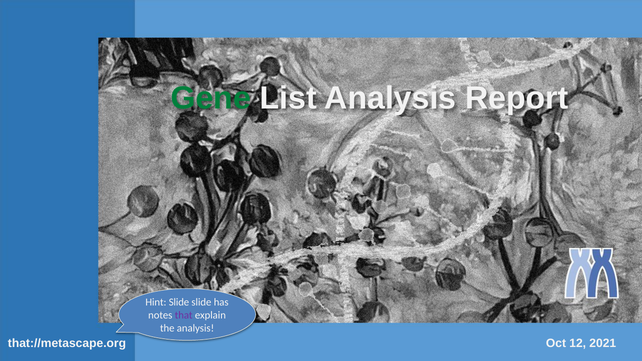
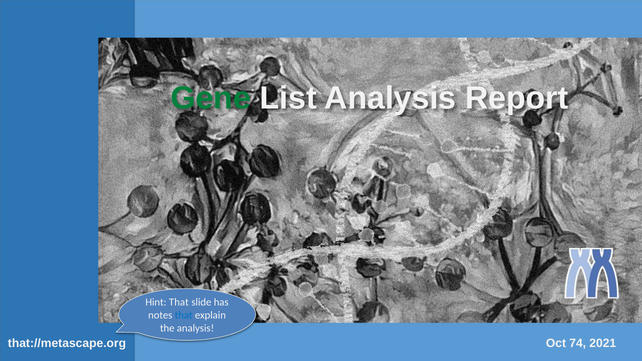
Hint Slide: Slide -> That (179, 302)
that colour: purple -> blue (184, 315)
12: 12 -> 74 (578, 343)
